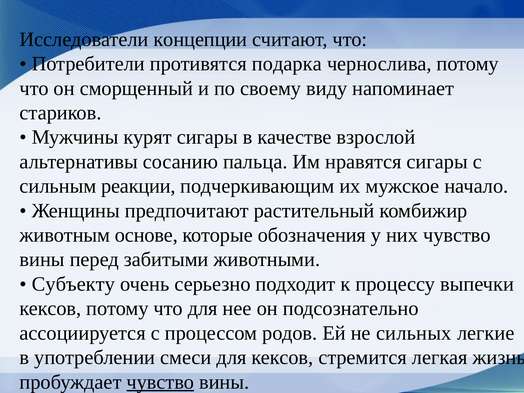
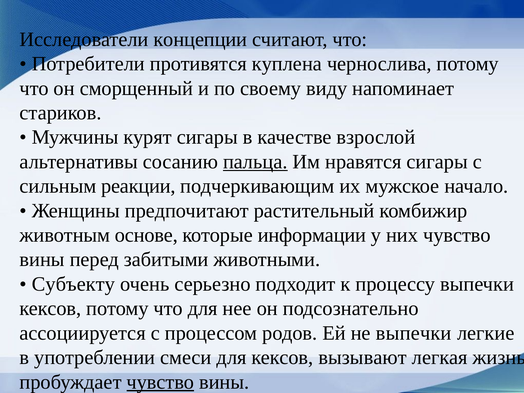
подарка: подарка -> куплена (287, 64)
пальца underline: none -> present (255, 162)
обозначения: обозначения -> информации (312, 235)
не сильных: сильных -> выпечки (414, 333)
стремится: стремится -> вызывают (363, 357)
